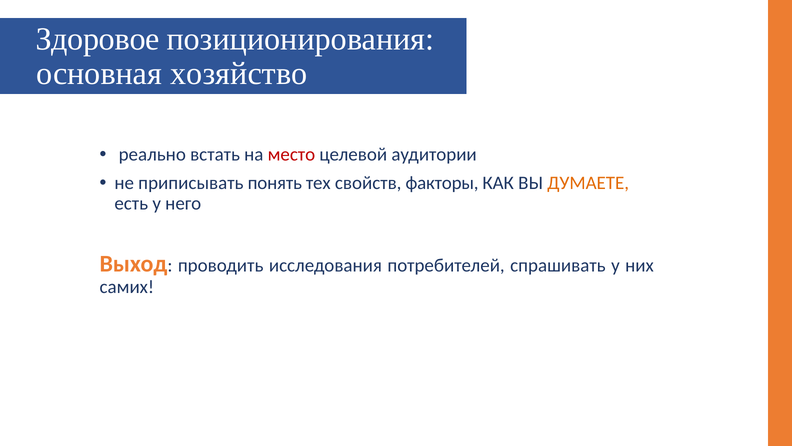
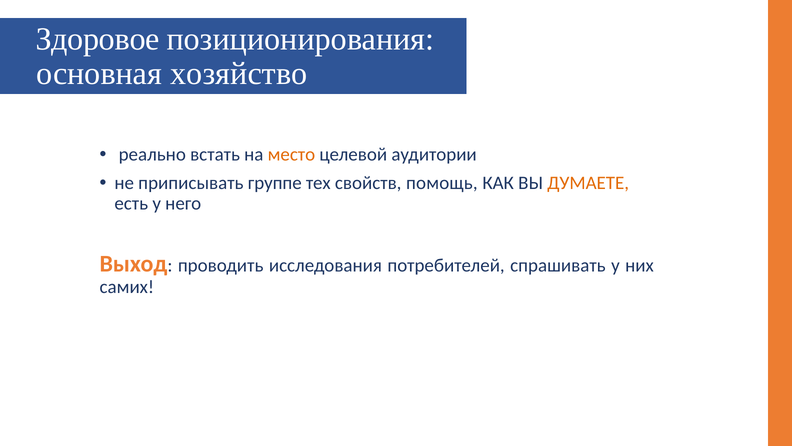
место colour: red -> orange (291, 154)
понять: понять -> группе (275, 183)
факторы: факторы -> помощь (442, 183)
